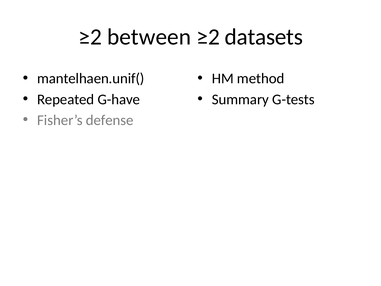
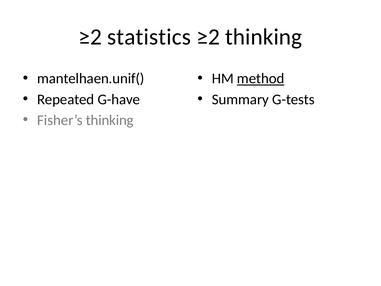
between: between -> statistics (149, 37)
≥2 datasets: datasets -> thinking (264, 37)
method underline: none -> present (261, 79)
Fisher’s defense: defense -> thinking (110, 120)
